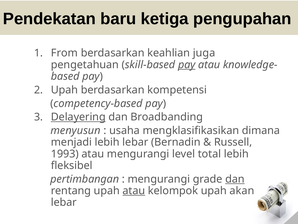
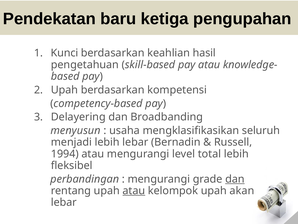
From: From -> Kunci (65, 53)
juga: juga -> hasil (204, 53)
pay underline: present -> none (187, 65)
Delayering underline: present -> none (78, 117)
dimana: dimana -> seluruh (261, 130)
1993: 1993 -> 1994 (65, 154)
pertimbangan: pertimbangan -> perbandingan (85, 179)
